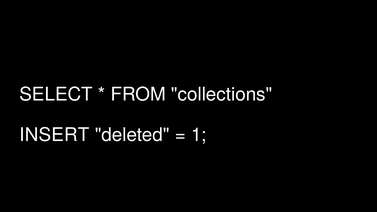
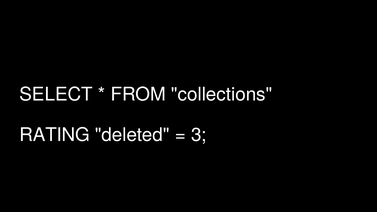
INSERT: INSERT -> RATING (55, 135)
1: 1 -> 3 (199, 135)
